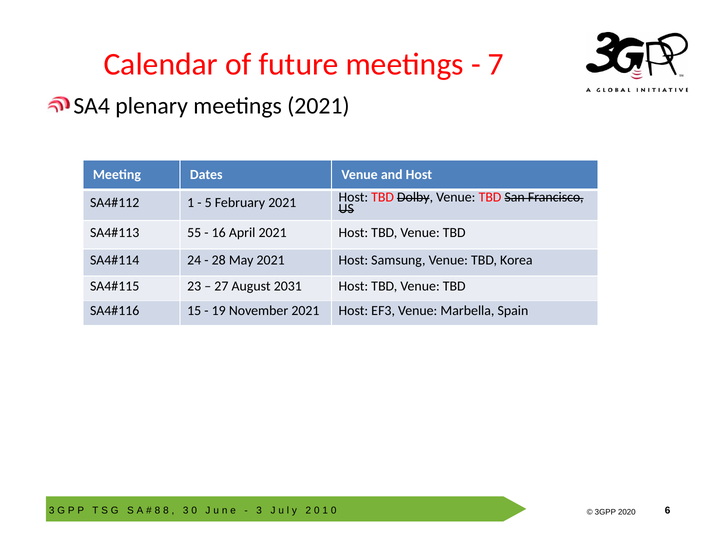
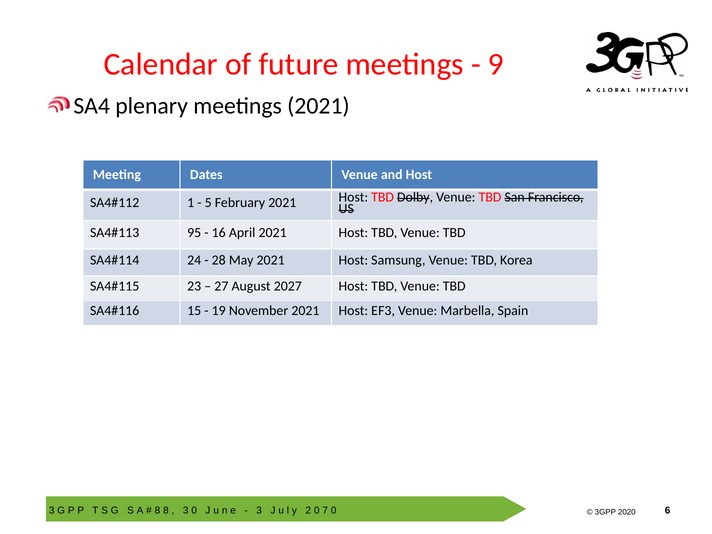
7: 7 -> 9 (496, 64)
55: 55 -> 95 (194, 232)
2031: 2031 -> 2027 (288, 286)
1: 1 -> 7 (325, 511)
